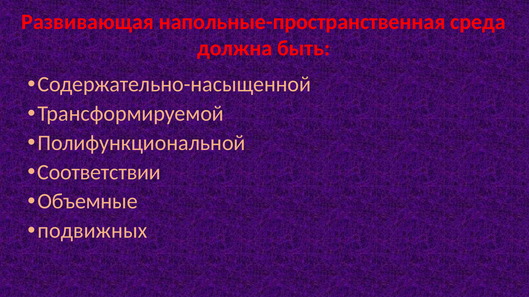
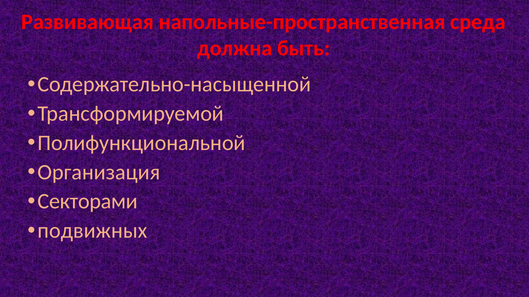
Соответствии: Соответствии -> Организация (99, 172)
Объемные: Объемные -> Секторами (88, 202)
